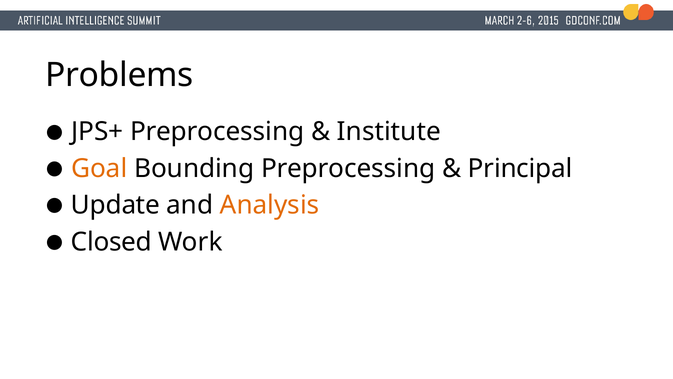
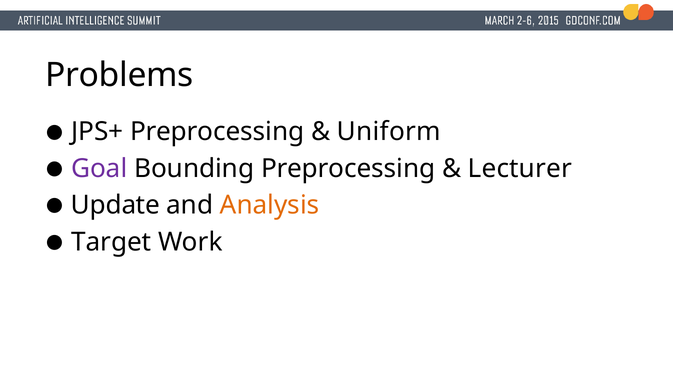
Institute: Institute -> Uniform (389, 132)
Goal colour: orange -> purple (99, 168)
Principal: Principal -> Lecturer (520, 168)
Closed: Closed -> Target (111, 242)
